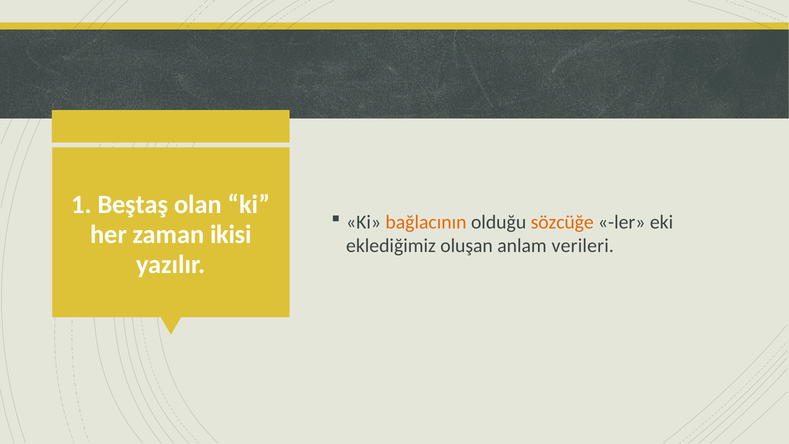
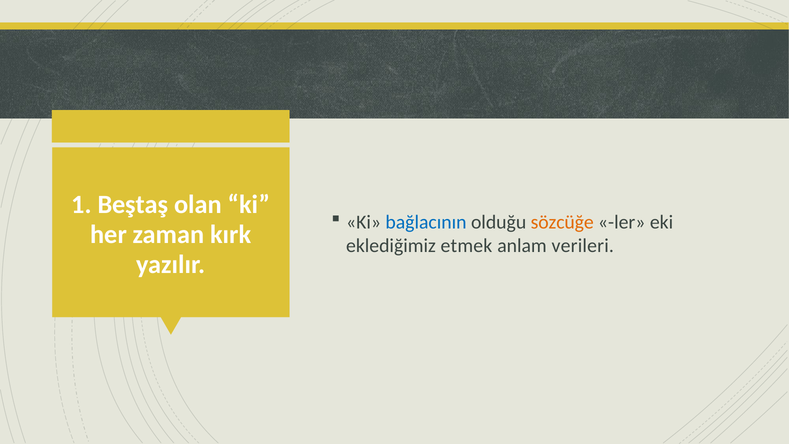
bağlacının colour: orange -> blue (426, 222)
ikisi: ikisi -> kırk (231, 234)
oluşan: oluşan -> etmek (466, 246)
